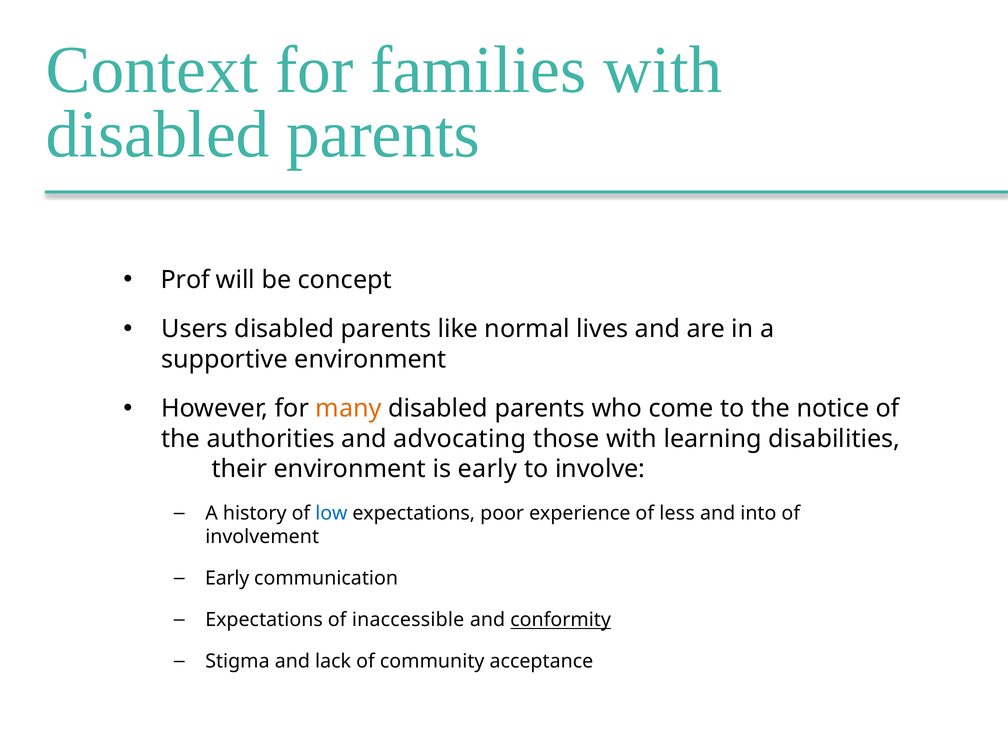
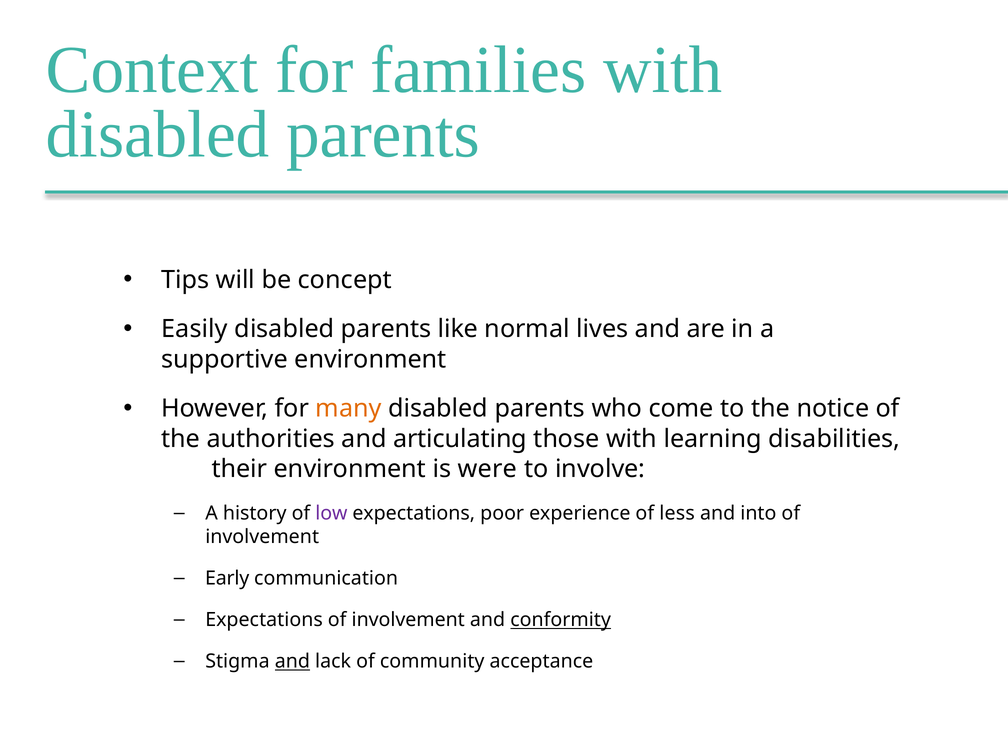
Prof: Prof -> Tips (185, 280)
Users: Users -> Easily (195, 329)
advocating: advocating -> articulating (460, 439)
is early: early -> were (487, 469)
low colour: blue -> purple (331, 513)
Expectations of inaccessible: inaccessible -> involvement (408, 620)
and underline: none -> present (292, 661)
